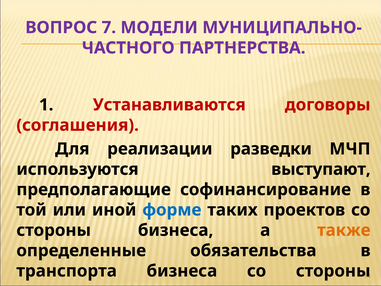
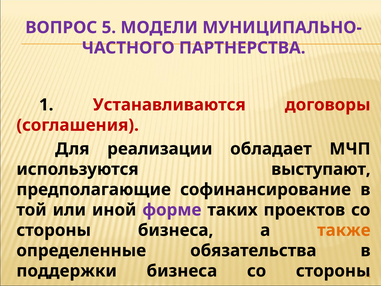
7: 7 -> 5 (109, 28)
разведки: разведки -> обладает (271, 149)
форме colour: blue -> purple (172, 210)
транспорта: транспорта -> поддержки (67, 271)
